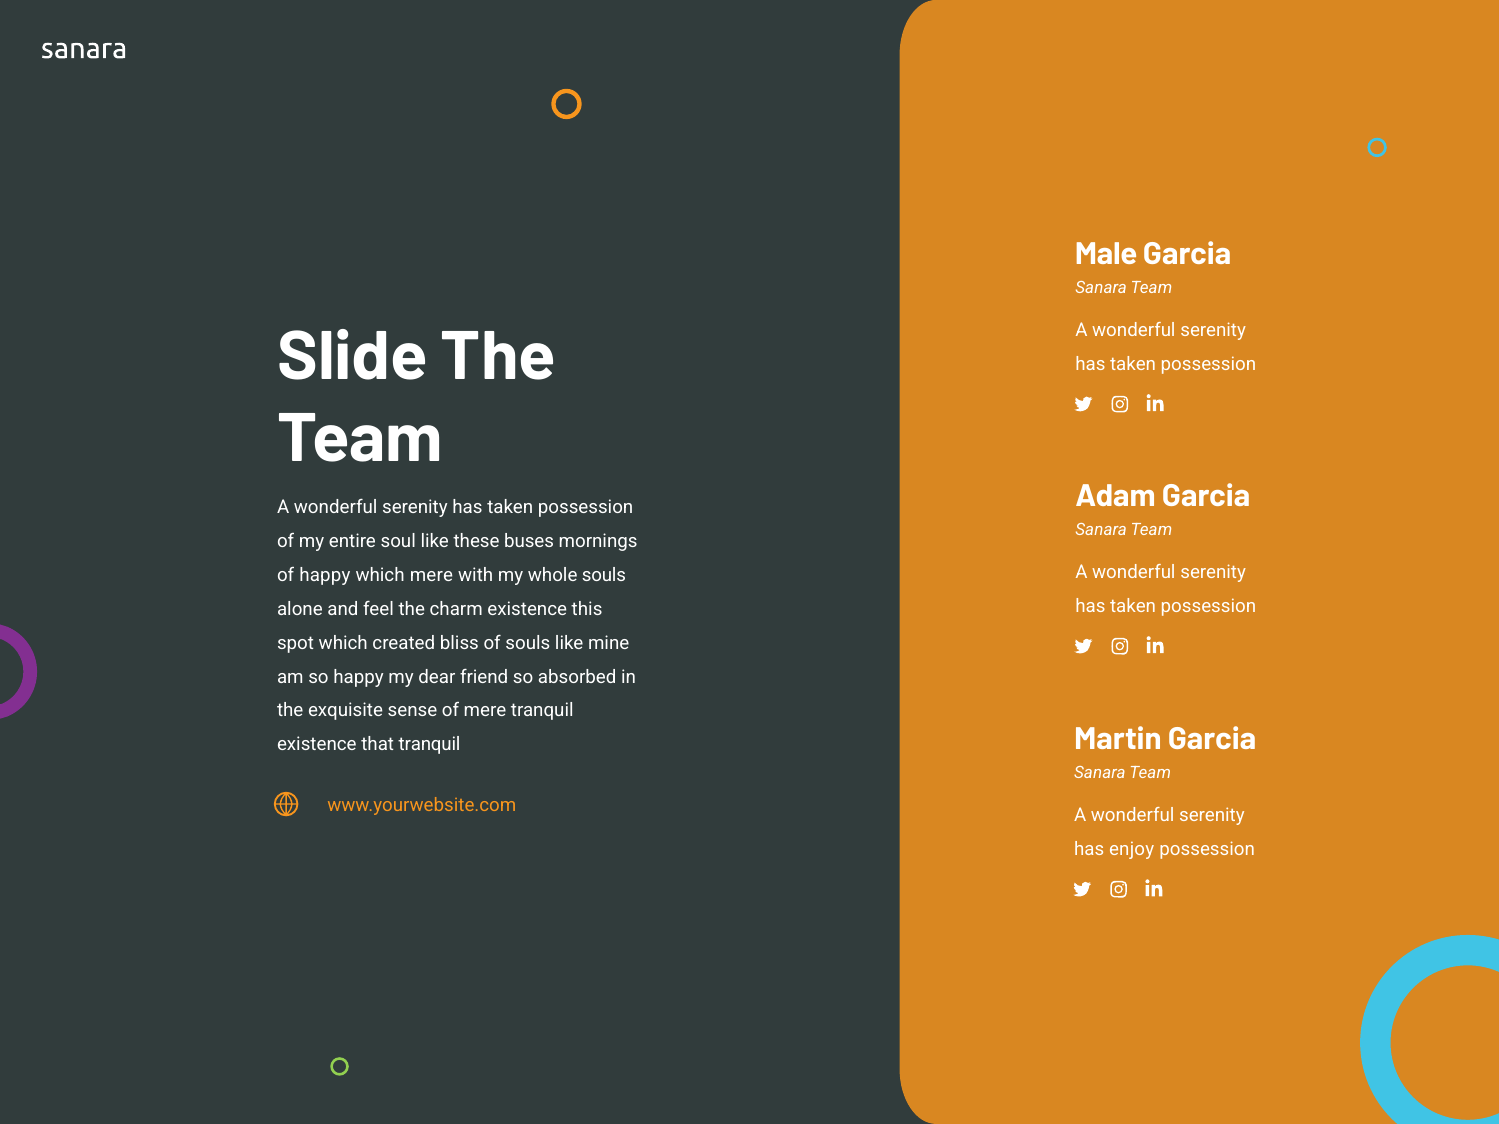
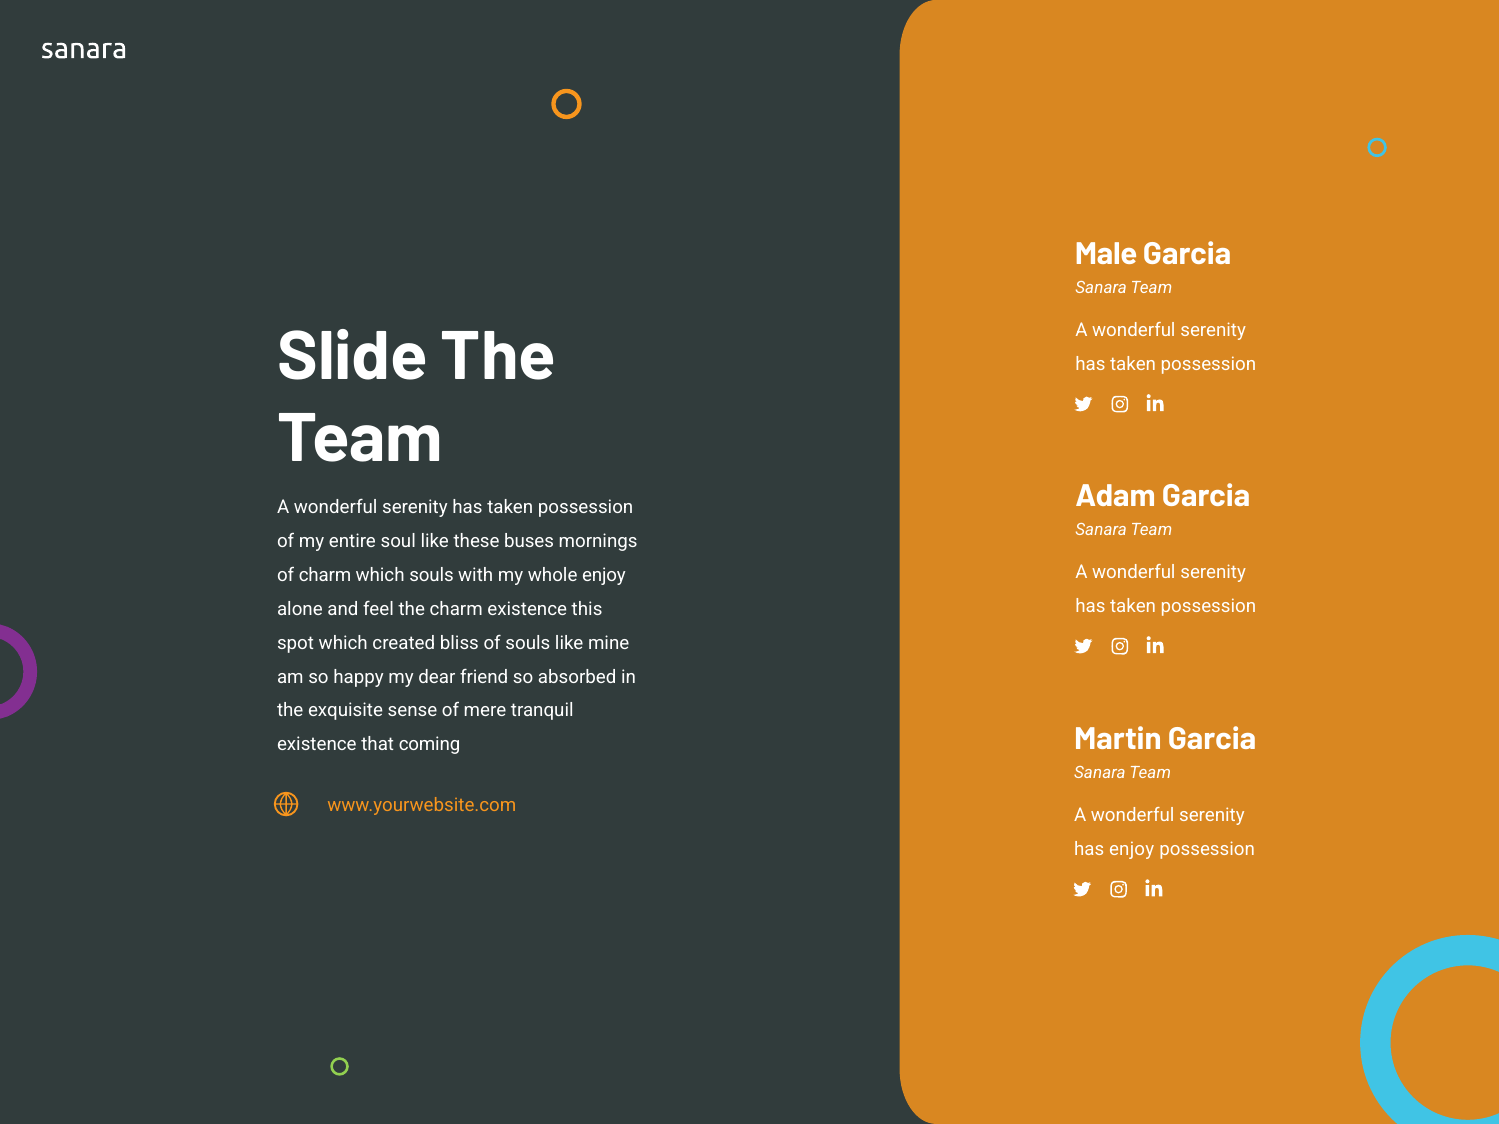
of happy: happy -> charm (325, 576)
which mere: mere -> souls (432, 576)
whole souls: souls -> enjoy (604, 576)
that tranquil: tranquil -> coming (430, 745)
